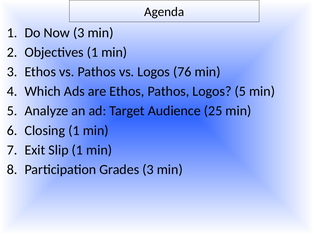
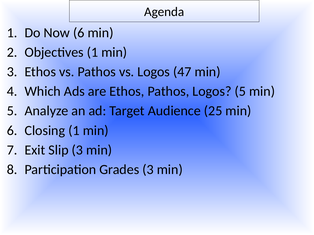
Now 3: 3 -> 6 (79, 33)
76: 76 -> 47 (182, 72)
Slip 1: 1 -> 3 (77, 150)
